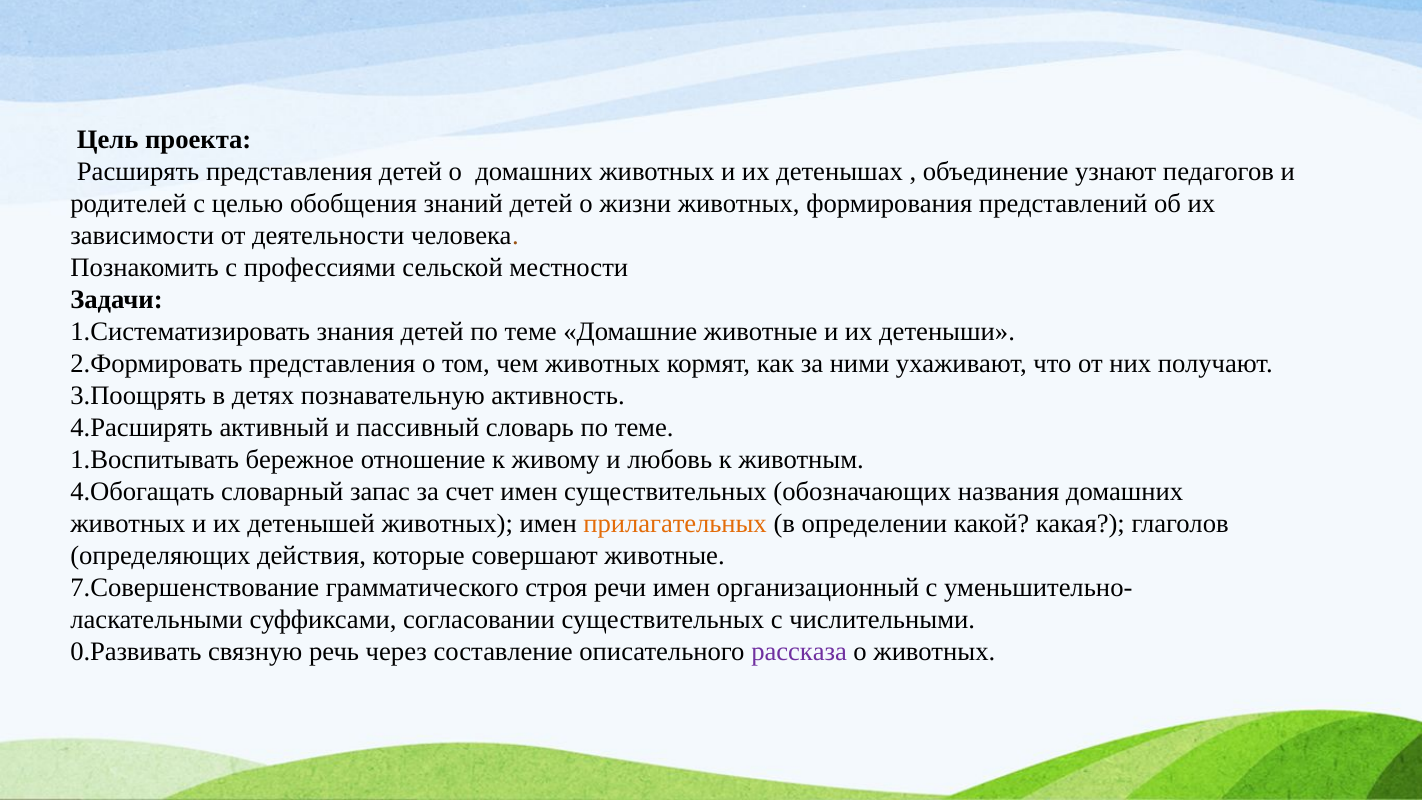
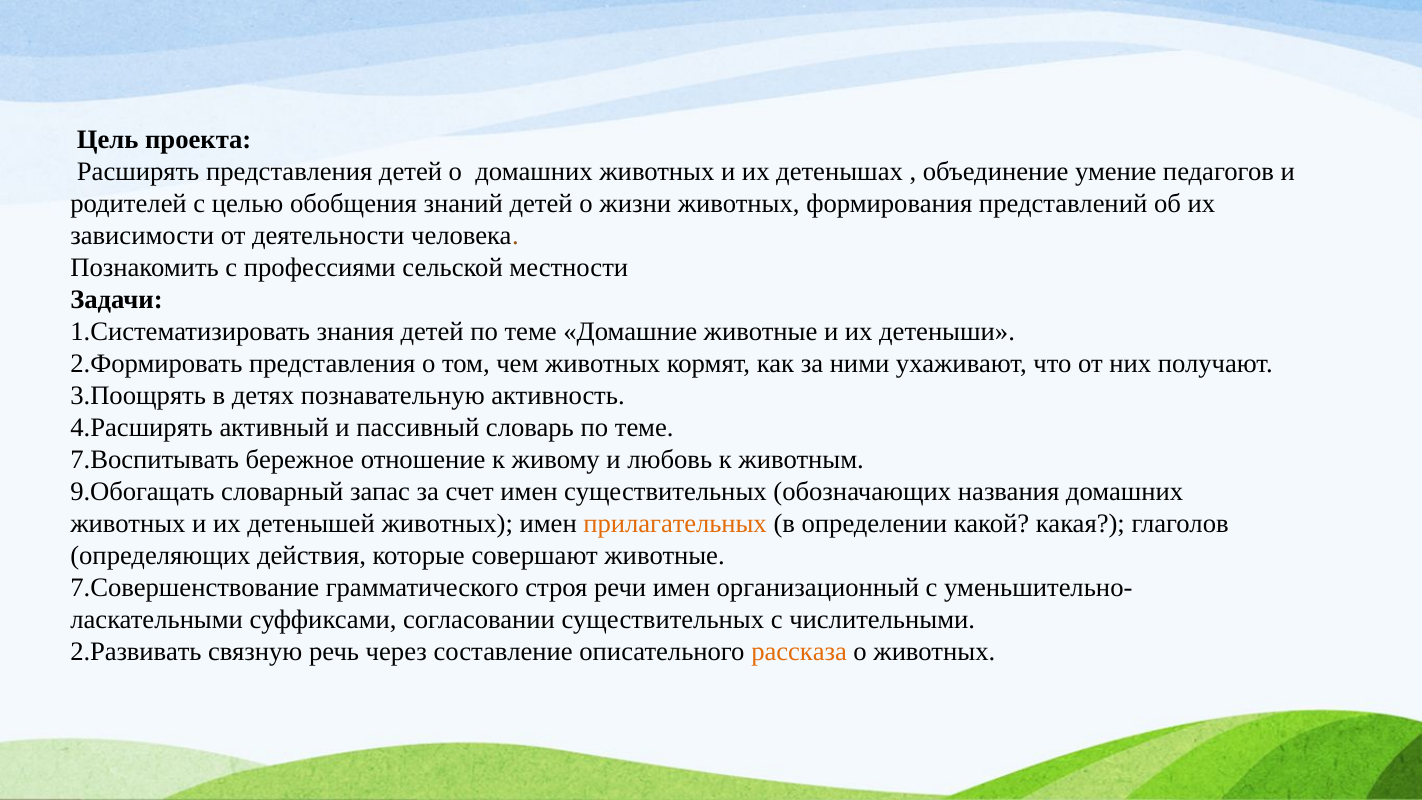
узнают: узнают -> умение (1116, 172)
1.Воспитывать: 1.Воспитывать -> 7.Воспитывать (155, 460)
4.Обогащать: 4.Обогащать -> 9.Обогащать (142, 492)
0.Развивать: 0.Развивать -> 2.Развивать (136, 652)
рассказа colour: purple -> orange (799, 652)
